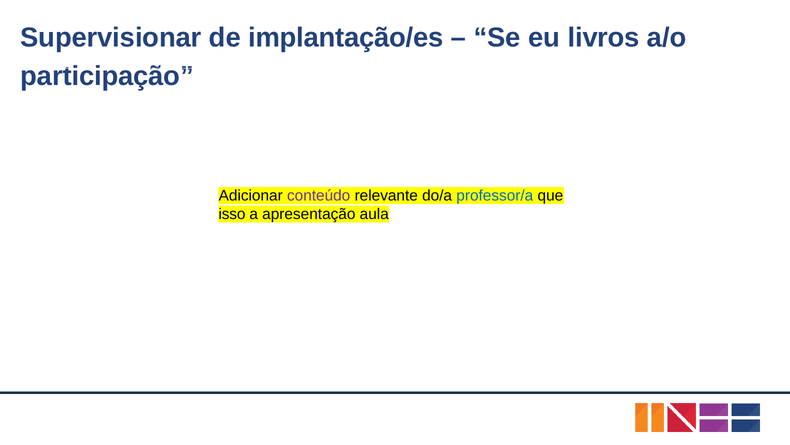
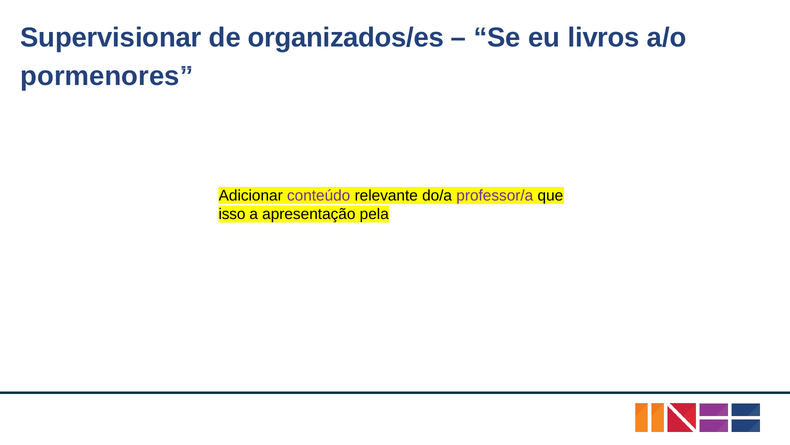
implantação/es: implantação/es -> organizados/es (346, 37)
participação: participação -> pormenores (107, 76)
professor/a colour: blue -> purple (495, 196)
aula: aula -> pela (374, 214)
